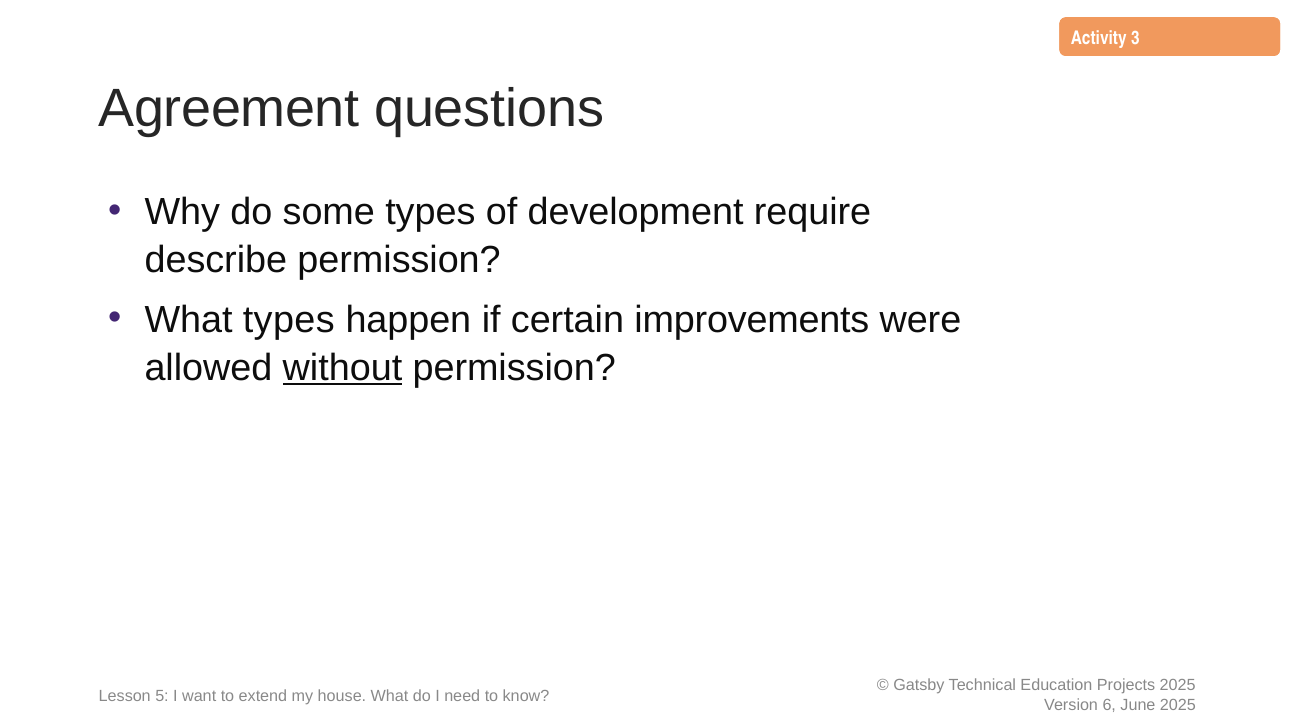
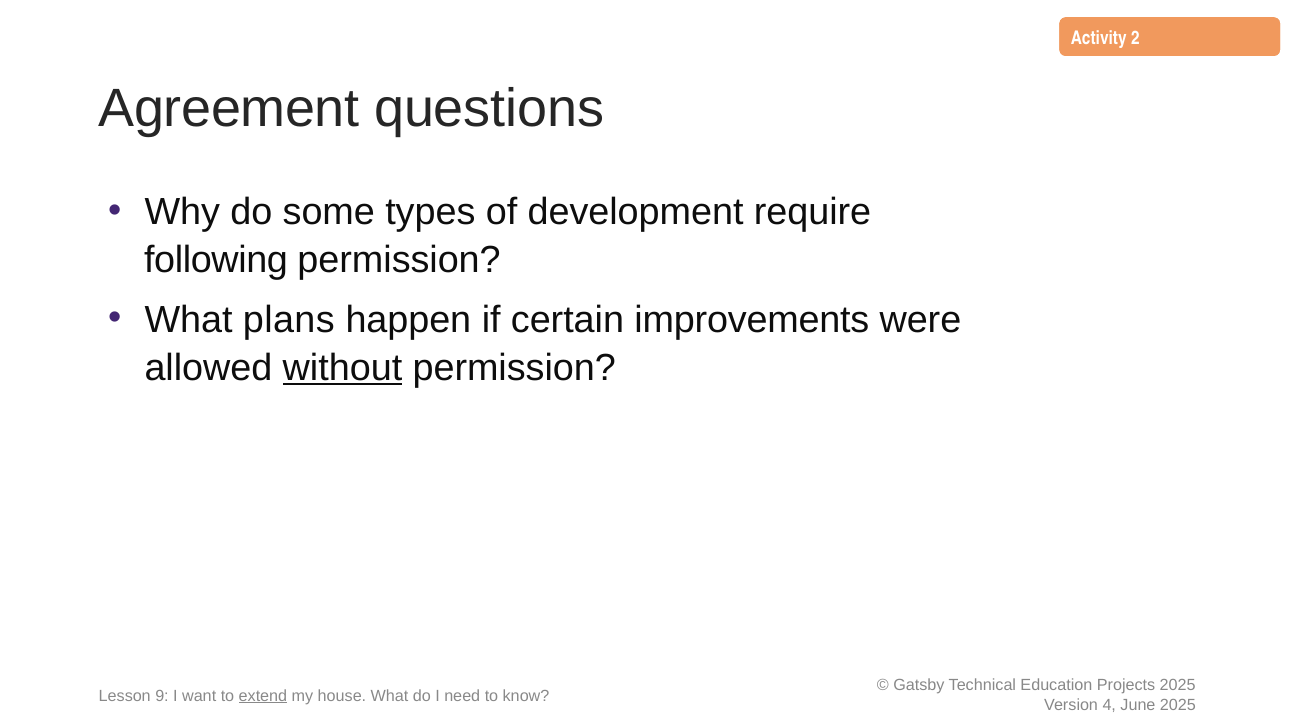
3: 3 -> 2 (1135, 38)
describe: describe -> following (216, 261)
What types: types -> plans (289, 320)
5: 5 -> 9 (162, 696)
extend underline: none -> present (263, 696)
6: 6 -> 4 (1109, 705)
